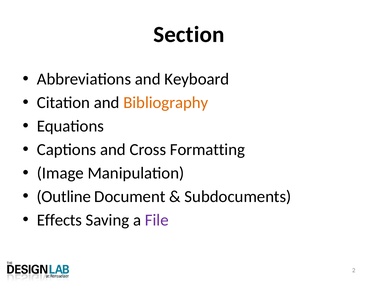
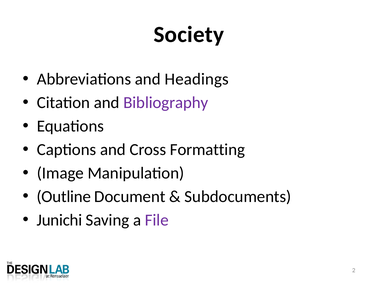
Section: Section -> Society (189, 35)
Keyboard: Keyboard -> Headings (197, 79)
Bibliography colour: orange -> purple (166, 103)
Effects: Effects -> Junichi (59, 220)
